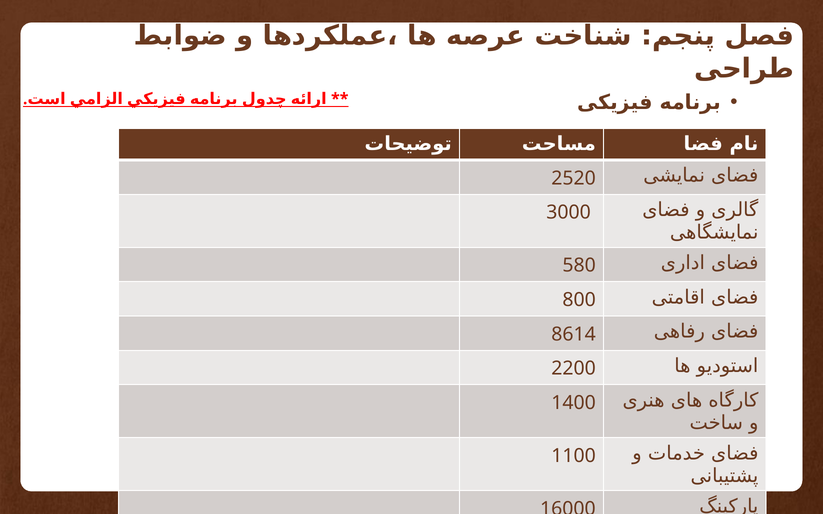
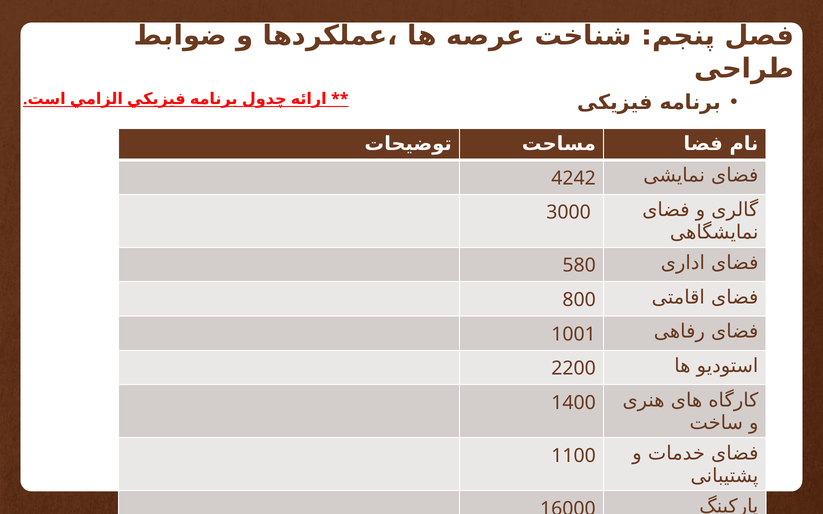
2520: 2520 -> 4242 (574, 178)
8614: 8614 -> 1001 (574, 334)
